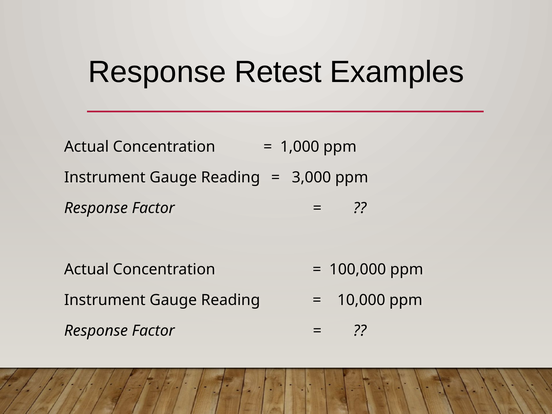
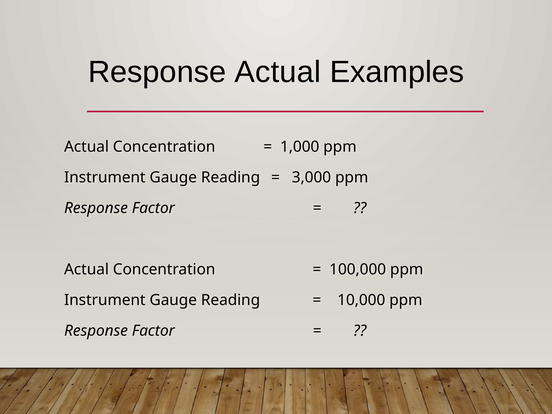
Response Retest: Retest -> Actual (278, 72)
